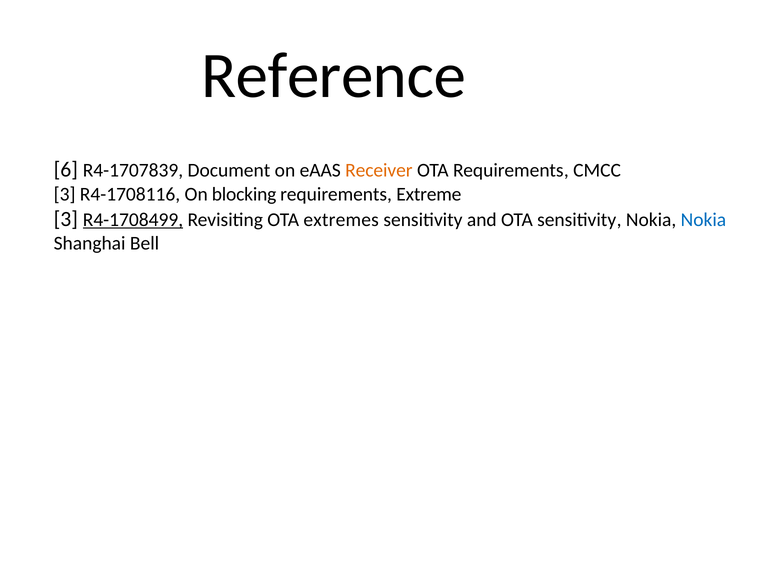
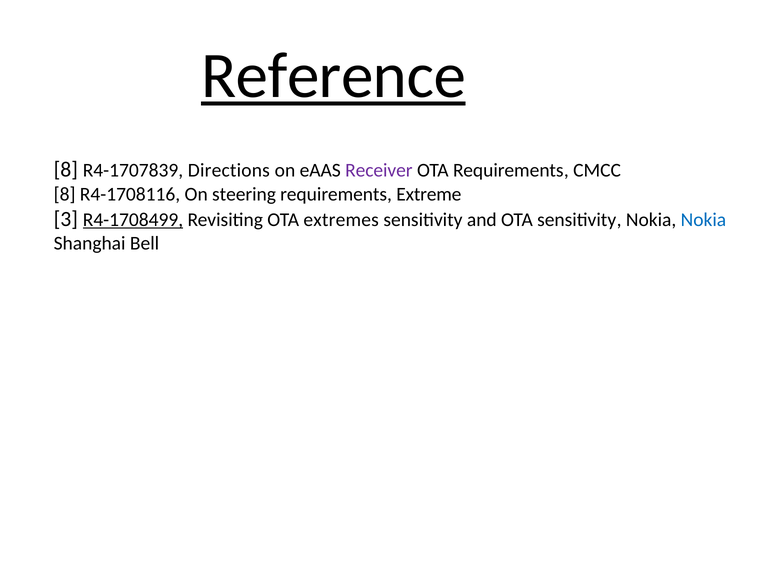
Reference underline: none -> present (334, 76)
6: 6 -> 8 (66, 170)
Document: Document -> Directions (229, 170)
Receiver colour: orange -> purple (379, 170)
3: 3 -> 8 (65, 194)
blocking: blocking -> steering (244, 194)
